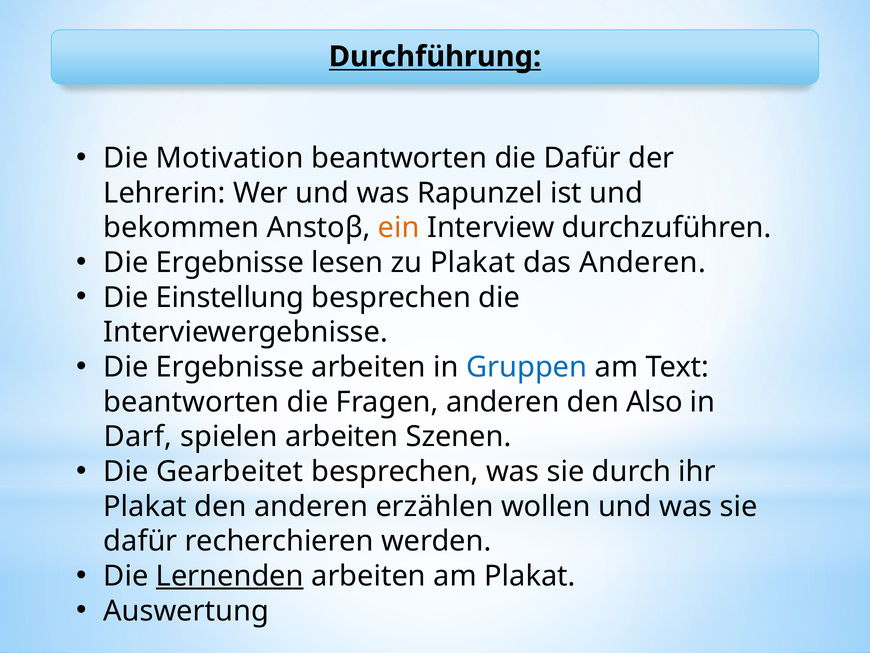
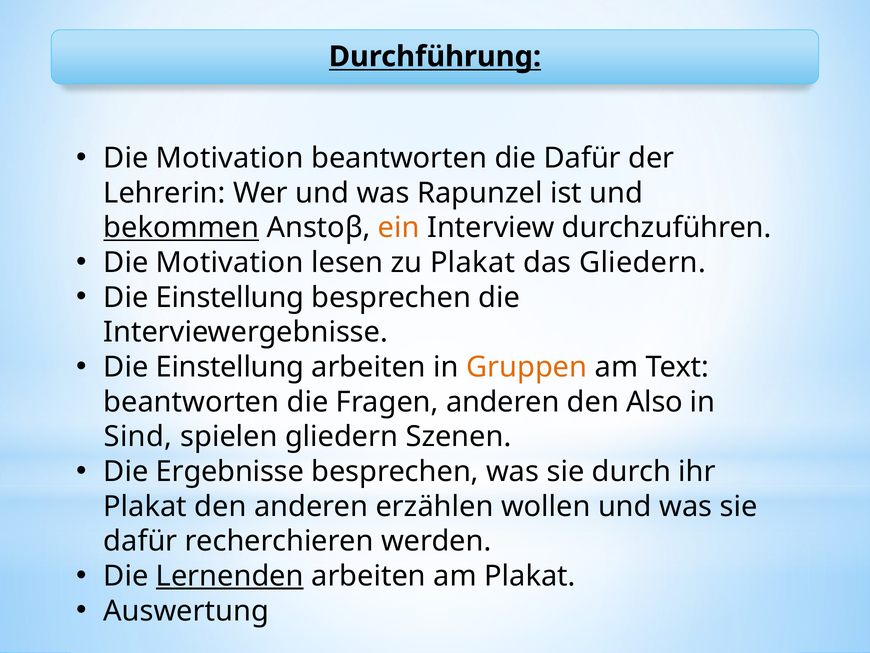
bekommen underline: none -> present (181, 228)
Ergebnisse: Ergebnisse -> Motivation (230, 262)
das Anderen: Anderen -> Gliedern (643, 262)
Ergebnisse: Ergebnisse -> Einstellung (230, 367)
Gruppen colour: blue -> orange (527, 367)
Darf: Darf -> Sind (138, 436)
spielen arbeiten: arbeiten -> gliedern (342, 436)
Gearbeitet: Gearbeitet -> Ergebnisse (230, 471)
